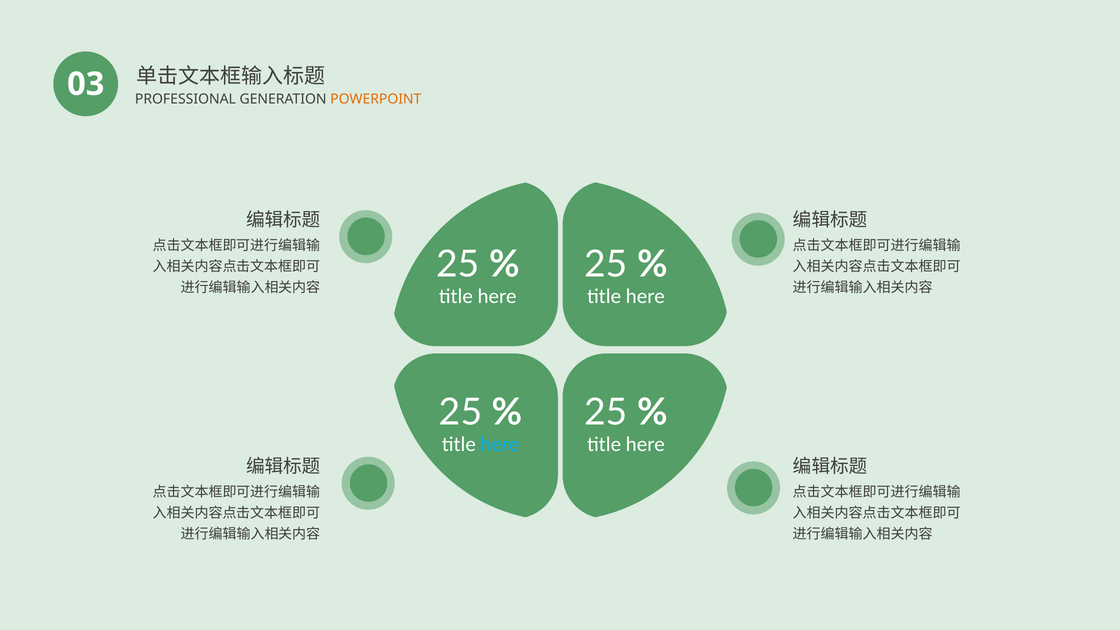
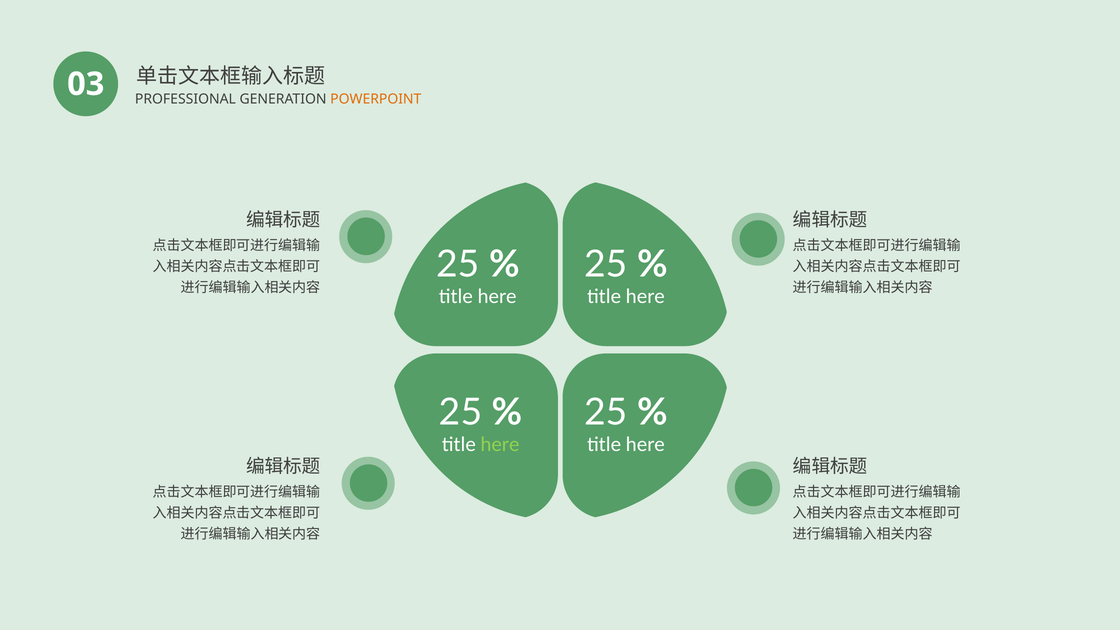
here colour: light blue -> light green (500, 444)
